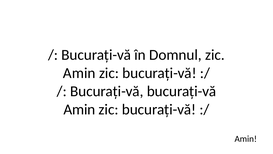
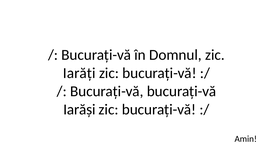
Amin: Amin -> Iarăți (79, 73)
Amin: Amin -> Iarăși (79, 109)
